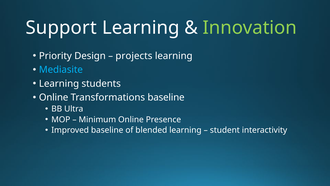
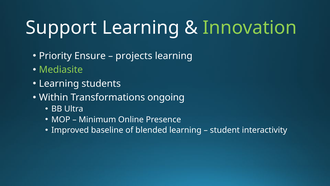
Design: Design -> Ensure (90, 56)
Mediasite colour: light blue -> light green (61, 70)
Online: Online -> Within (54, 97)
Transformations baseline: baseline -> ongoing (166, 97)
